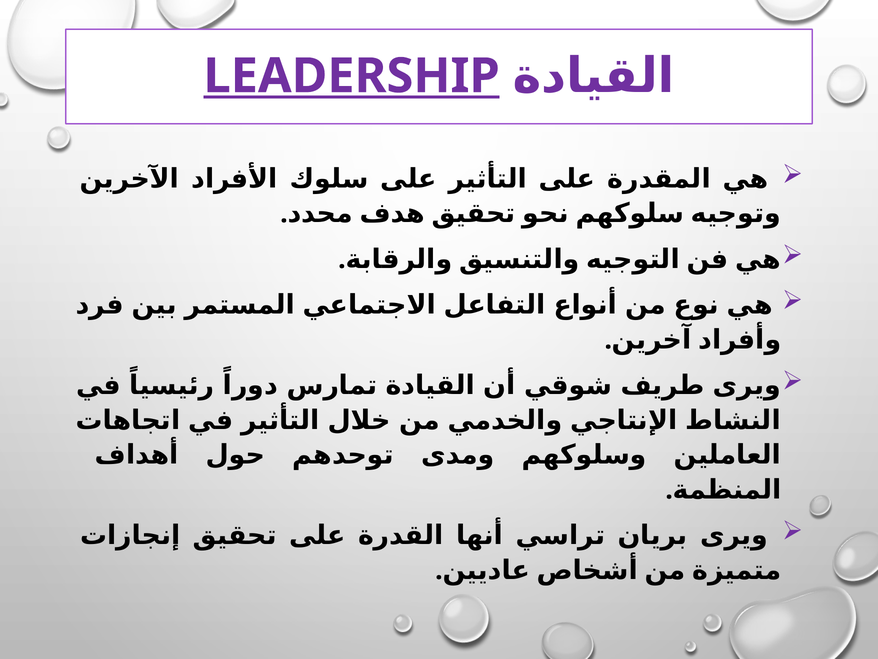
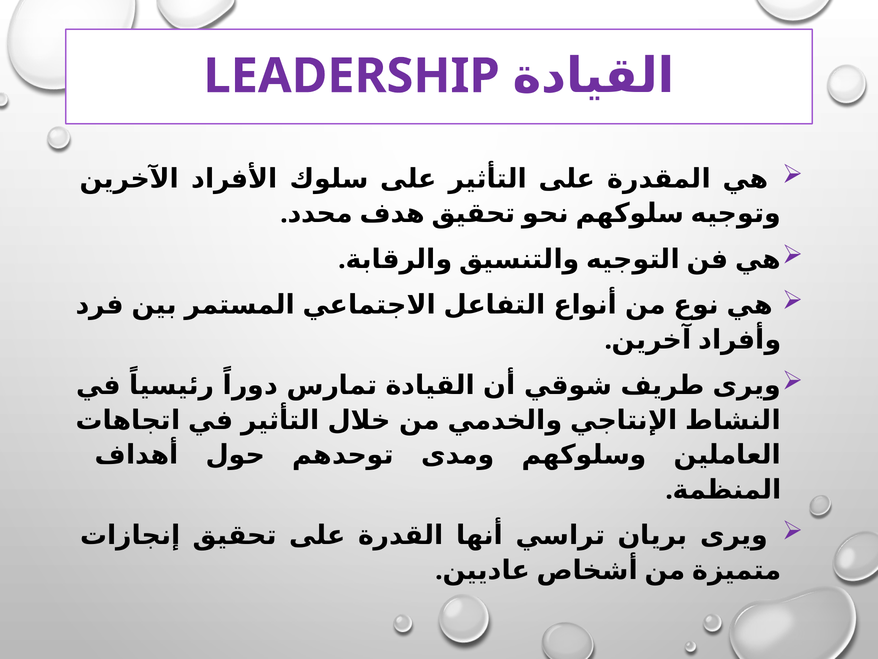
LEADERSHIP underline: present -> none (352, 76)
